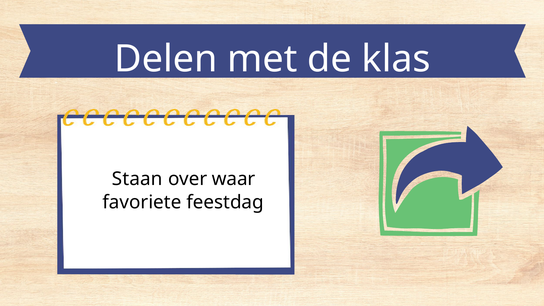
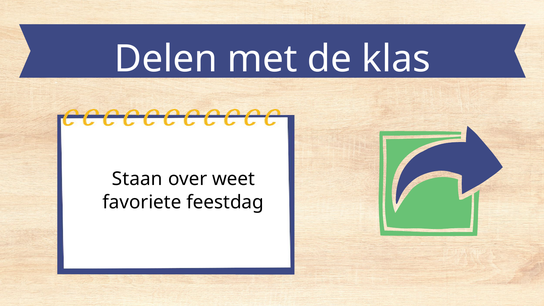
waar: waar -> weet (234, 179)
